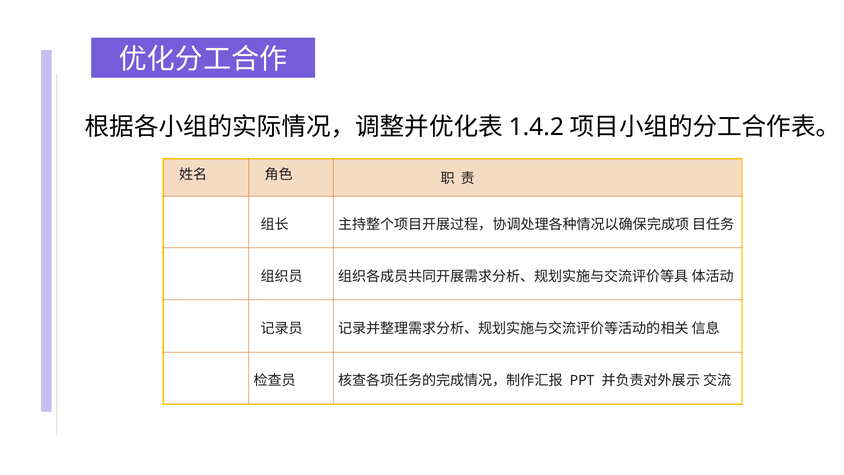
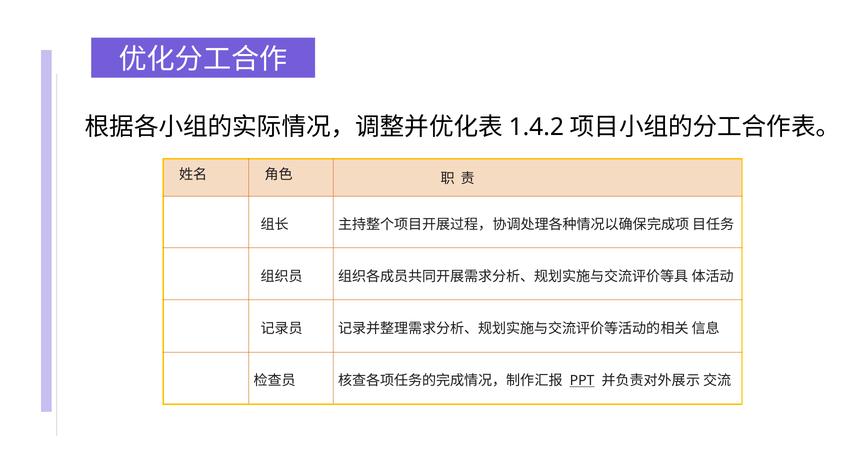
PPT underline: none -> present (582, 381)
